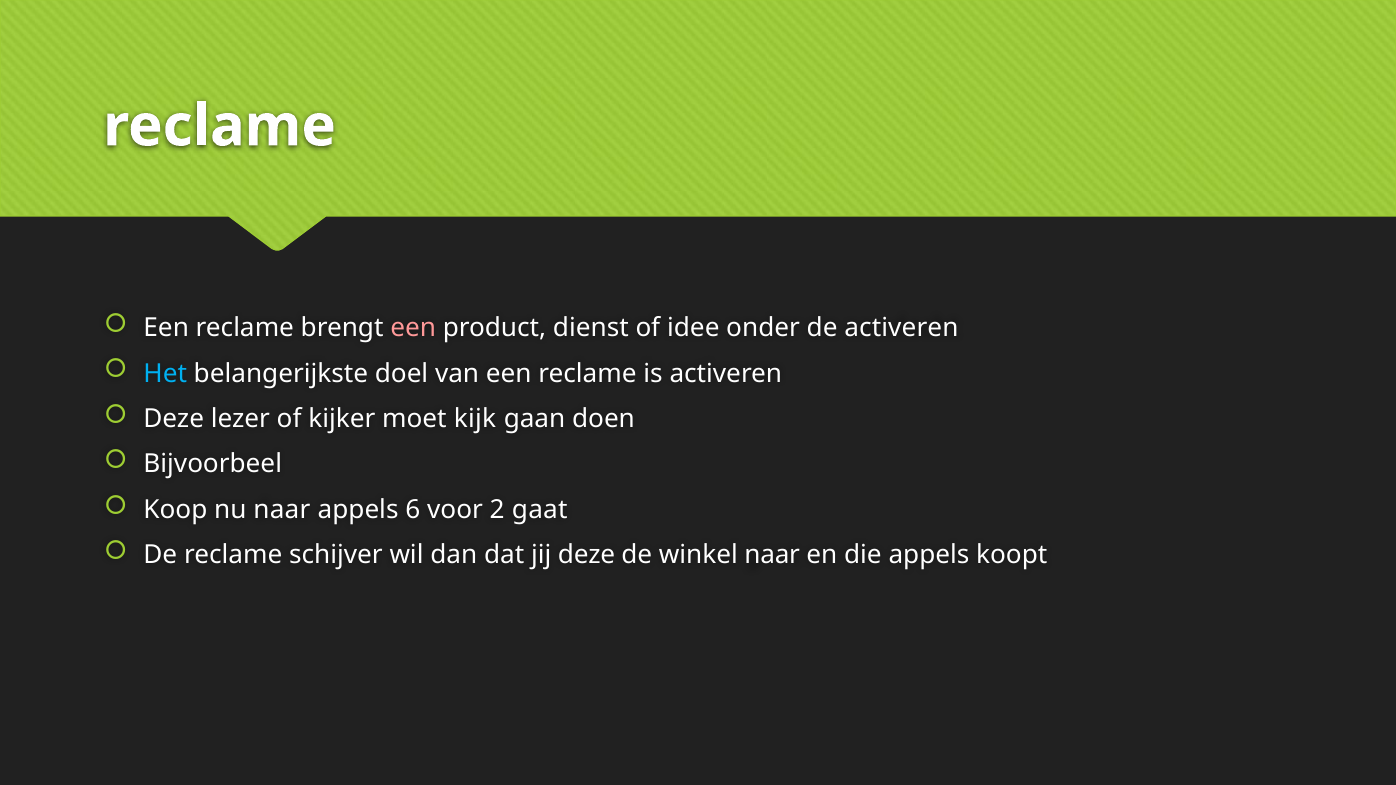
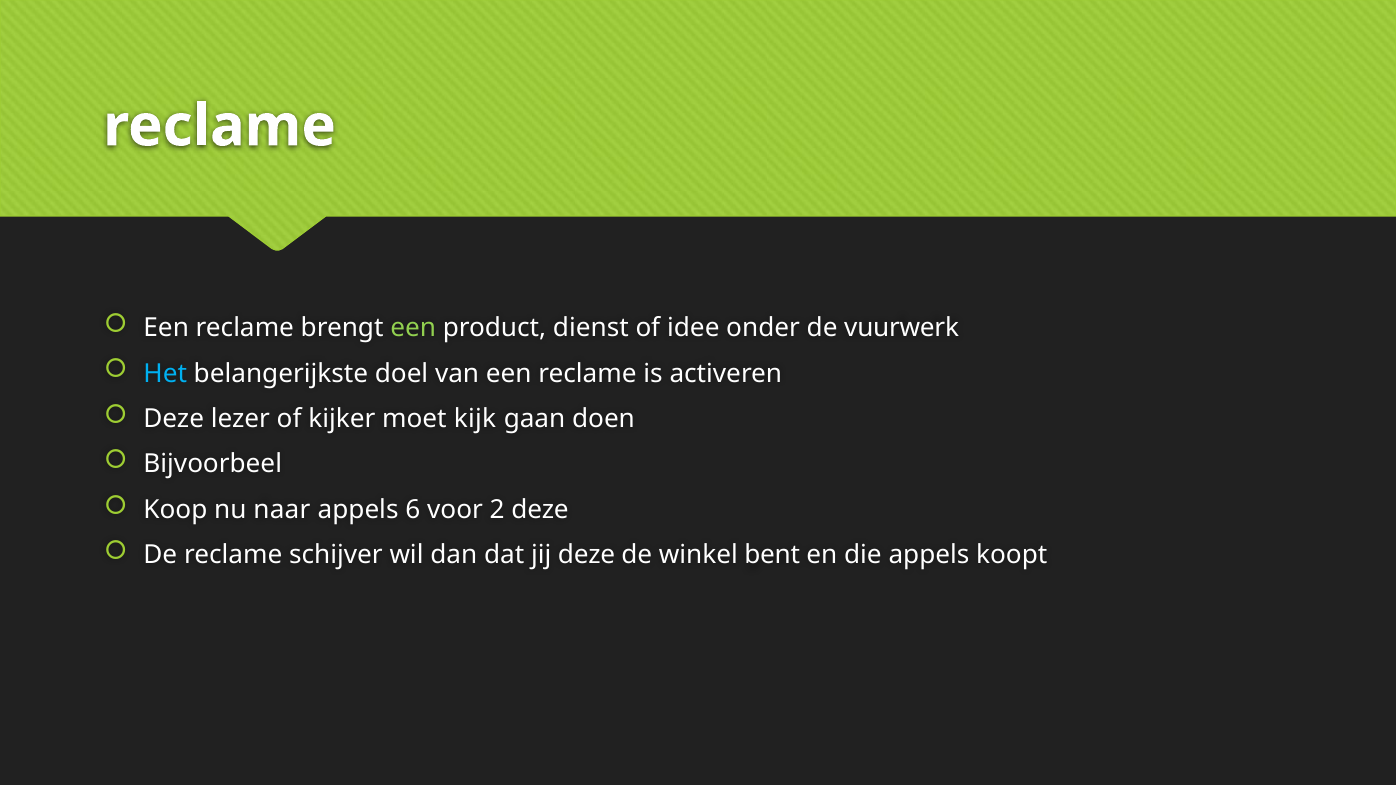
een colour: pink -> light green (413, 328)
de activeren: activeren -> vuurwerk (902, 328)
2 gaat: gaat -> deze (540, 510)
winkel naar: naar -> bent (772, 555)
